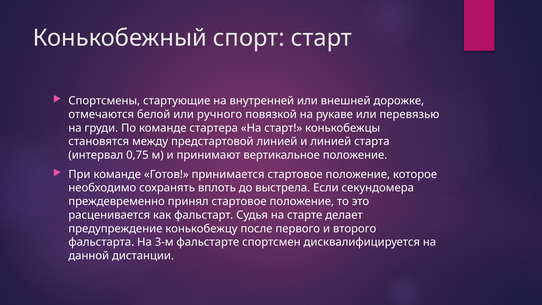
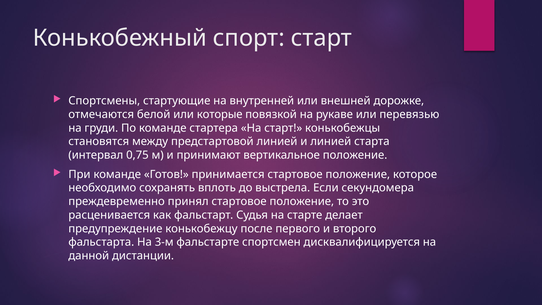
ручного: ручного -> которые (220, 114)
